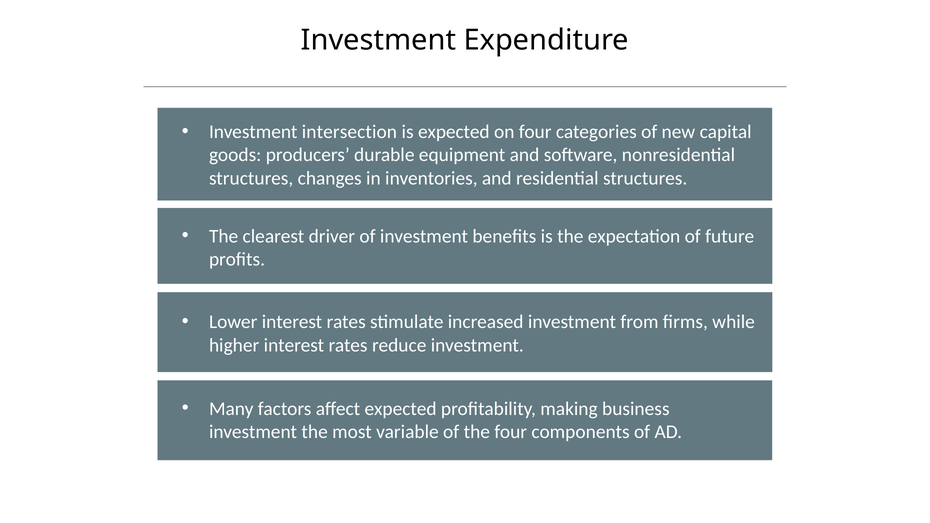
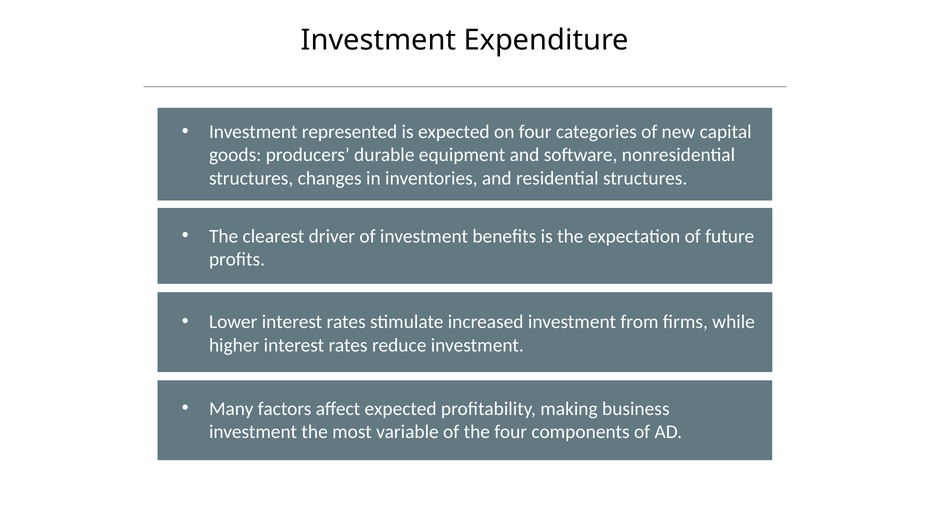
intersection: intersection -> represented (350, 132)
